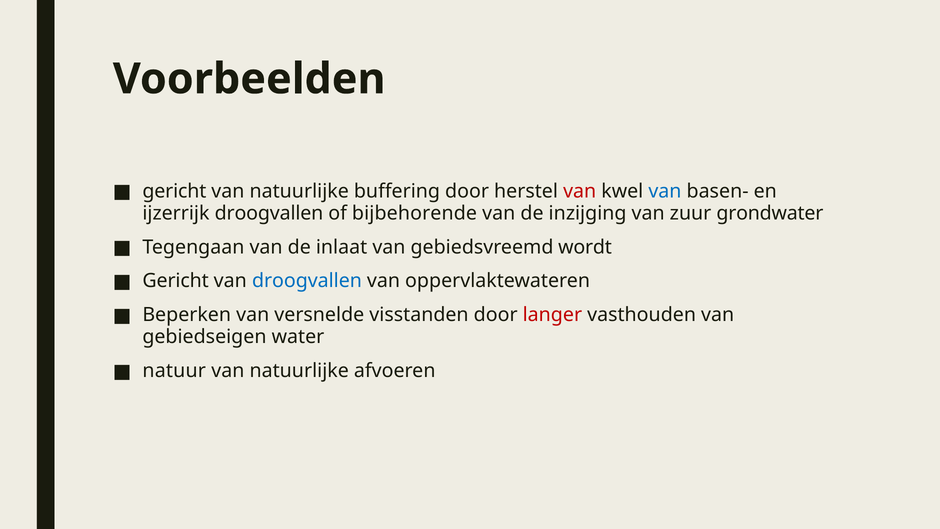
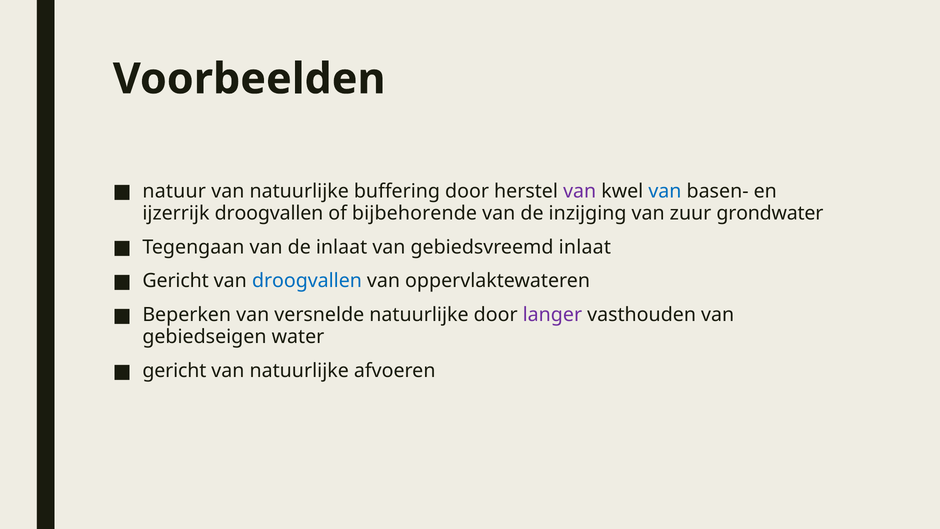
gericht: gericht -> natuur (174, 191)
van colour: red -> purple (580, 191)
gebiedsvreemd wordt: wordt -> inlaat (585, 247)
versnelde visstanden: visstanden -> natuurlijke (419, 315)
langer colour: red -> purple (552, 315)
natuur: natuur -> gericht (174, 371)
